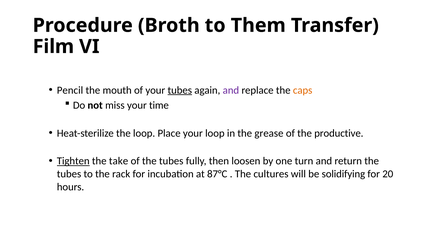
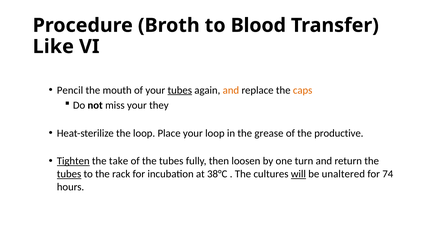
Them: Them -> Blood (258, 25)
Film: Film -> Like (53, 47)
and colour: purple -> orange (231, 90)
time: time -> they (159, 105)
tubes underline: none -> present (69, 174)
87°C: 87°C -> 38°C (217, 174)
will underline: none -> present (298, 174)
solidifying: solidifying -> unaltered (343, 174)
20: 20 -> 74 (388, 174)
